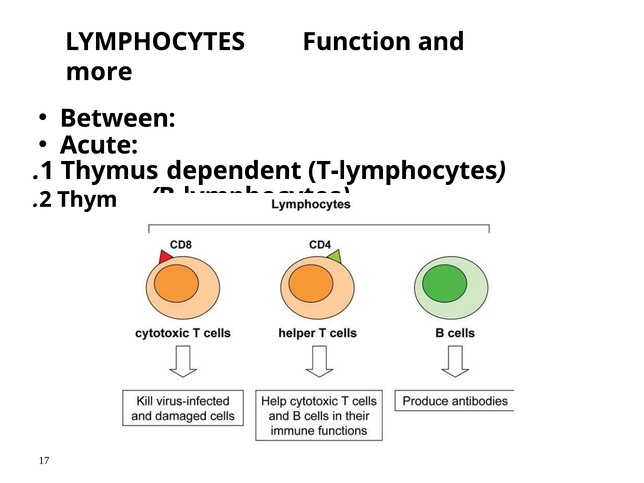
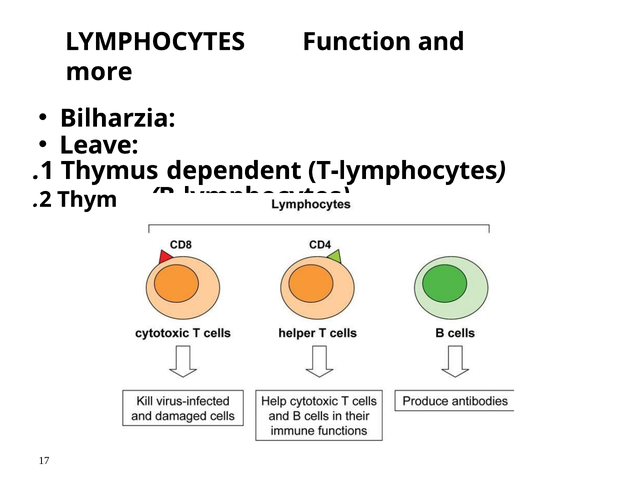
Between: Between -> Bilharzia (118, 118)
Acute: Acute -> Leave (99, 145)
